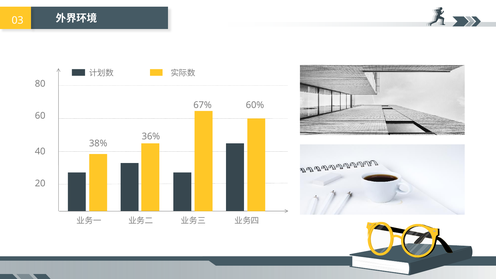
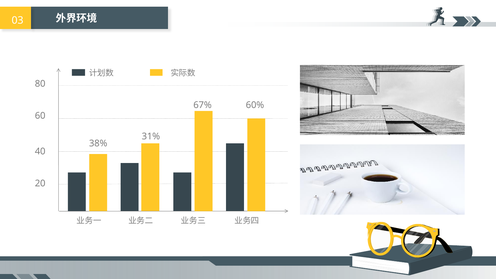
36%: 36% -> 31% (151, 136)
